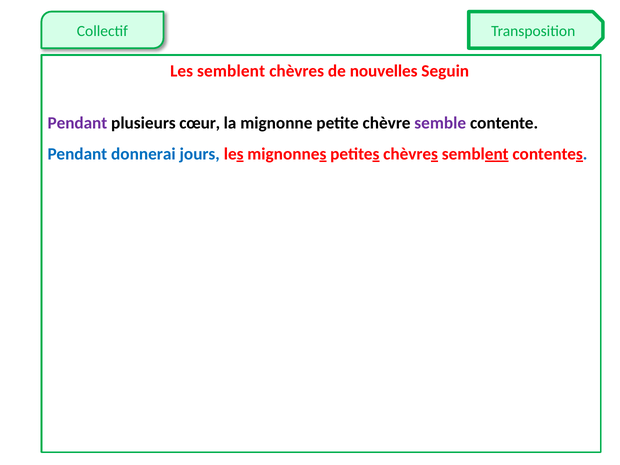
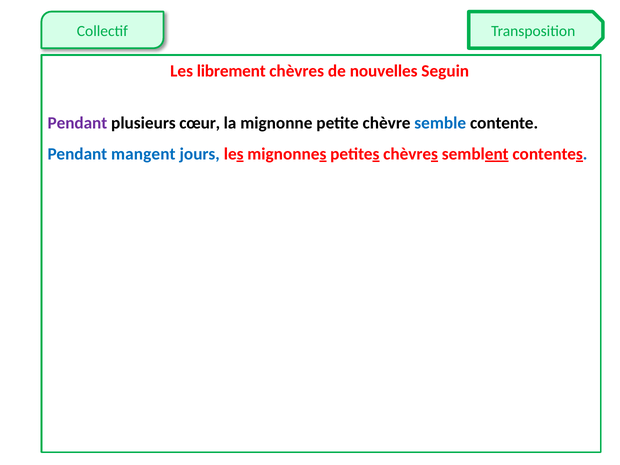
Les semblent: semblent -> librement (231, 71)
semble colour: purple -> blue (440, 123)
donnerai: donnerai -> mangent (143, 154)
